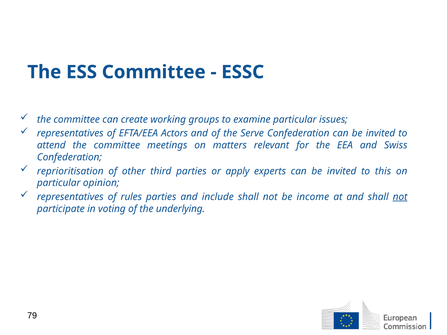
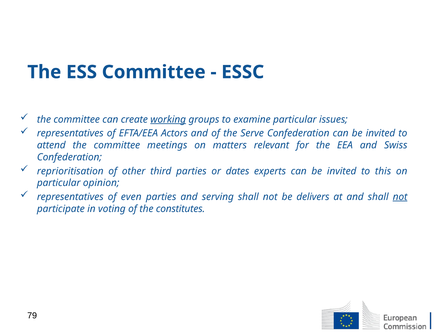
working underline: none -> present (168, 120)
apply: apply -> dates (238, 171)
rules: rules -> even (131, 197)
include: include -> serving (218, 197)
income: income -> delivers (313, 197)
underlying: underlying -> constitutes (180, 209)
